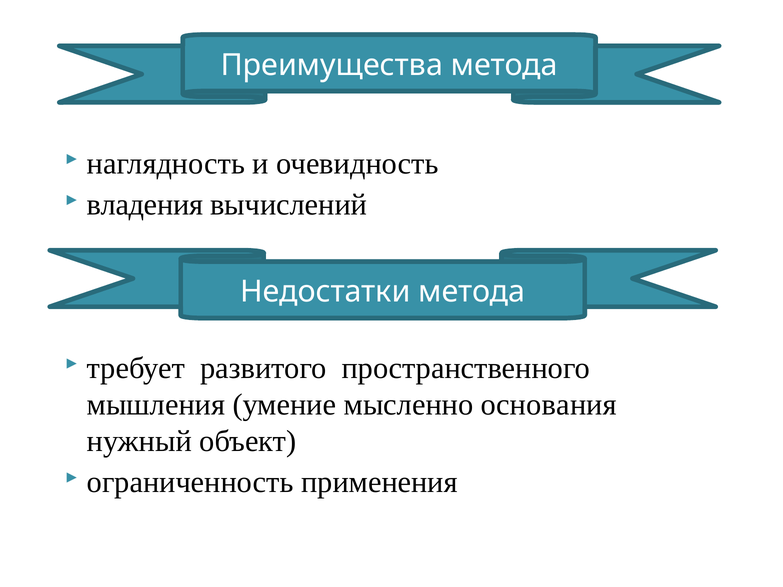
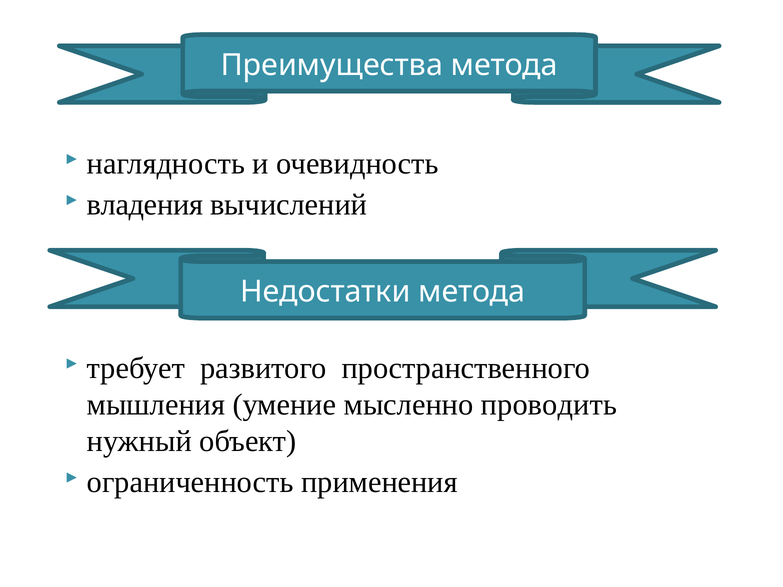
основания: основания -> проводить (549, 405)
